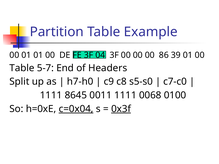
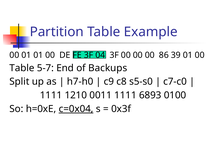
Headers: Headers -> Backups (108, 68)
8645: 8645 -> 1210 (76, 95)
0068: 0068 -> 6893 (150, 95)
0x3f underline: present -> none (121, 109)
